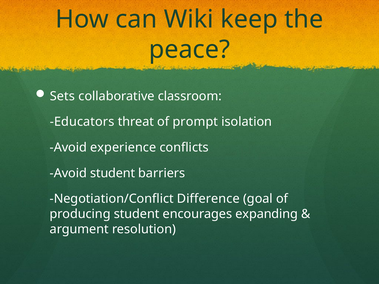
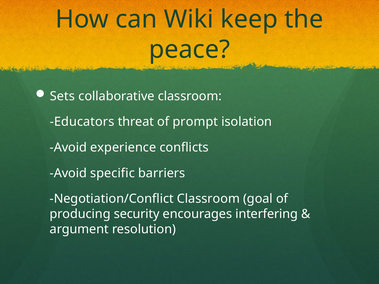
Avoid student: student -> specific (113, 173)
Negotiation/Conflict Difference: Difference -> Classroom (208, 199)
producing student: student -> security (137, 214)
expanding: expanding -> interfering (267, 214)
